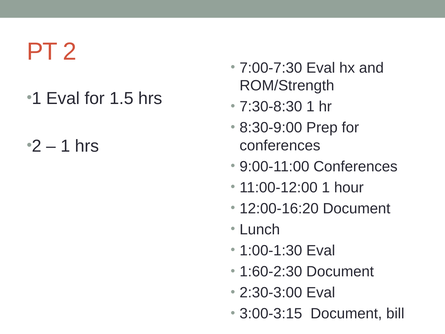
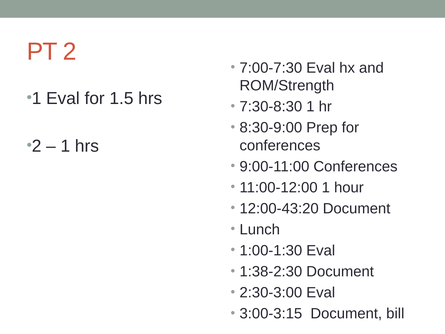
12:00-16:20: 12:00-16:20 -> 12:00-43:20 (279, 208)
1:60-2:30: 1:60-2:30 -> 1:38-2:30 (271, 271)
